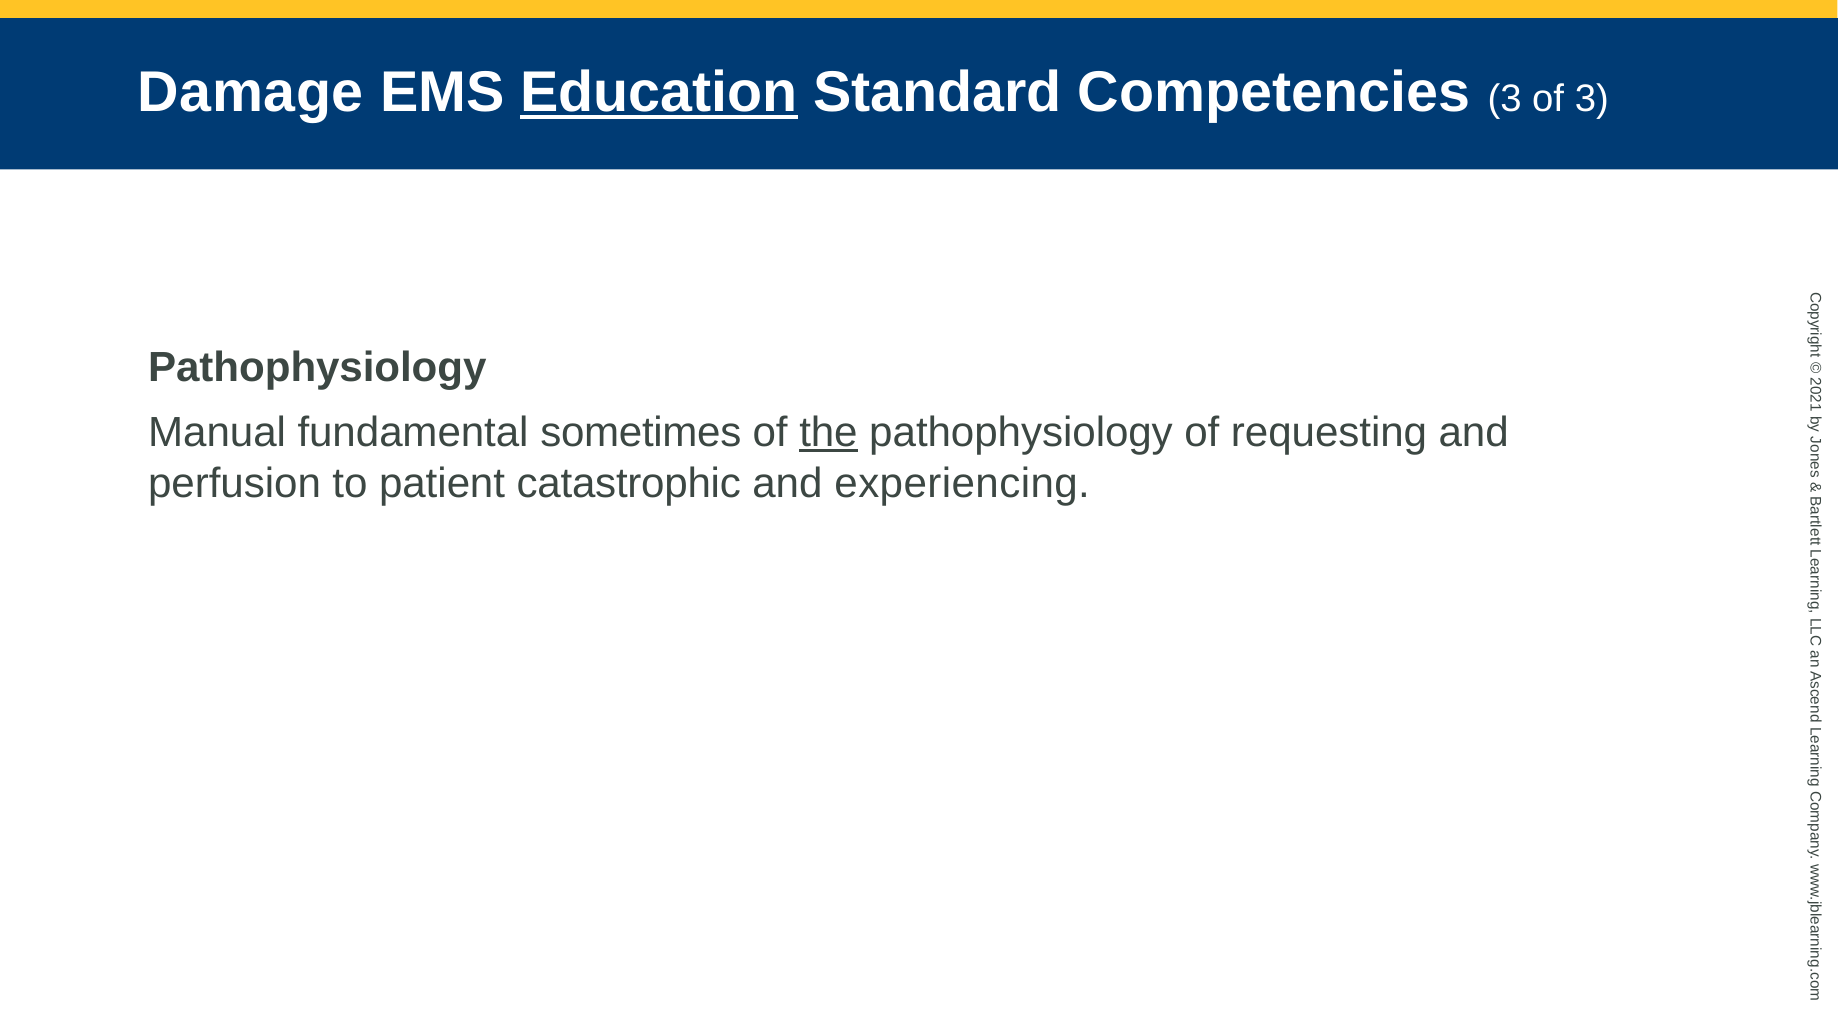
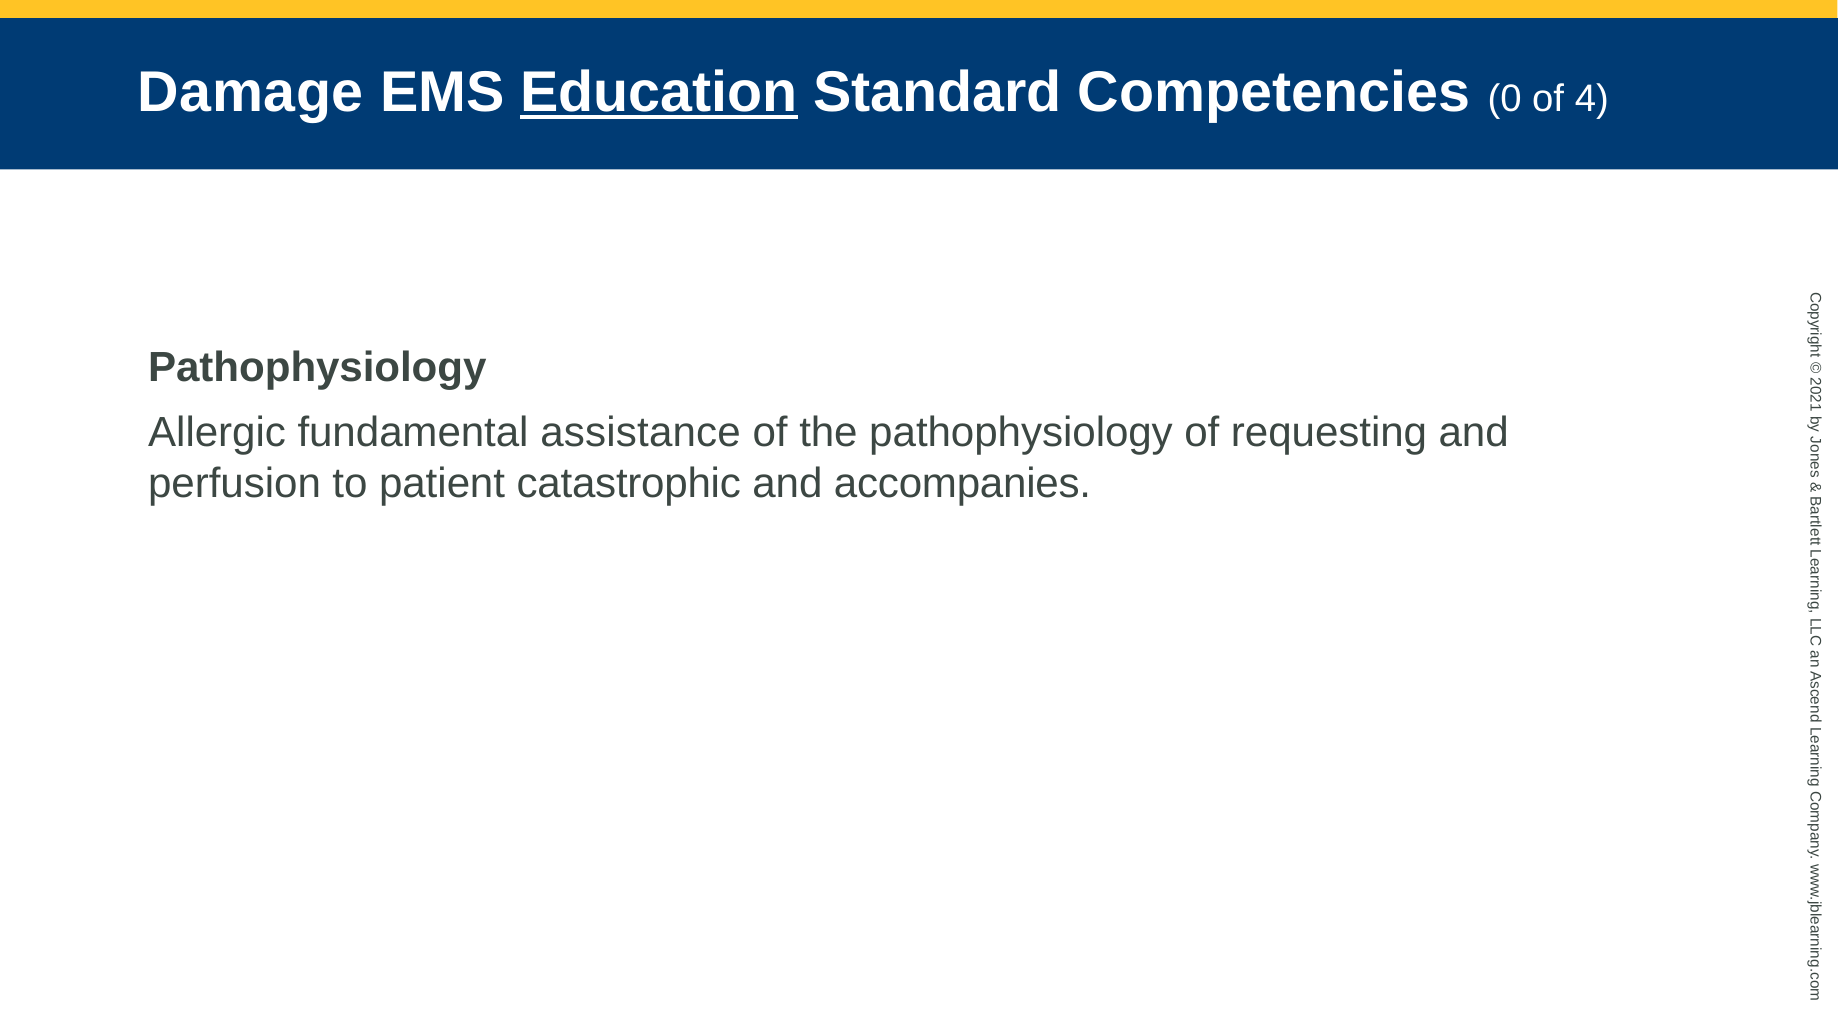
Competencies 3: 3 -> 0 (1505, 99)
of 3: 3 -> 4 (1592, 99)
Manual: Manual -> Allergic (217, 433)
sometimes: sometimes -> assistance (641, 433)
the underline: present -> none (828, 433)
experiencing: experiencing -> accompanies (962, 483)
